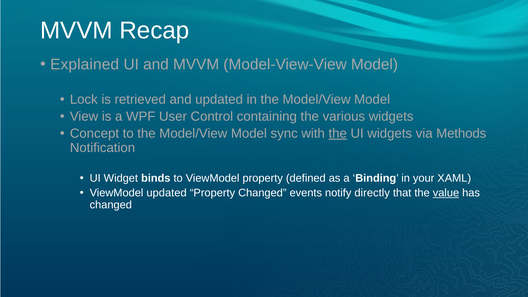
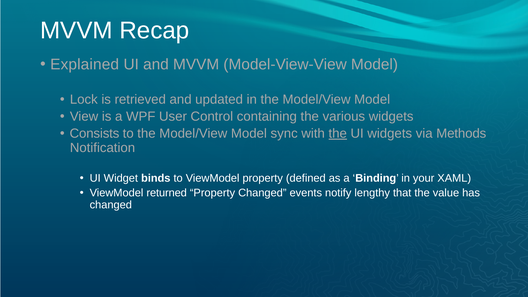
Concept: Concept -> Consists (95, 134)
ViewModel updated: updated -> returned (167, 193)
directly: directly -> lengthy (372, 193)
value underline: present -> none (446, 193)
